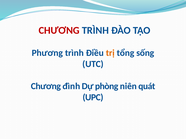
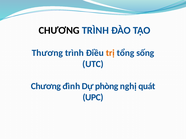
CHƯƠNG colour: red -> black (59, 31)
Phương: Phương -> Thương (47, 53)
niên: niên -> nghị (128, 87)
